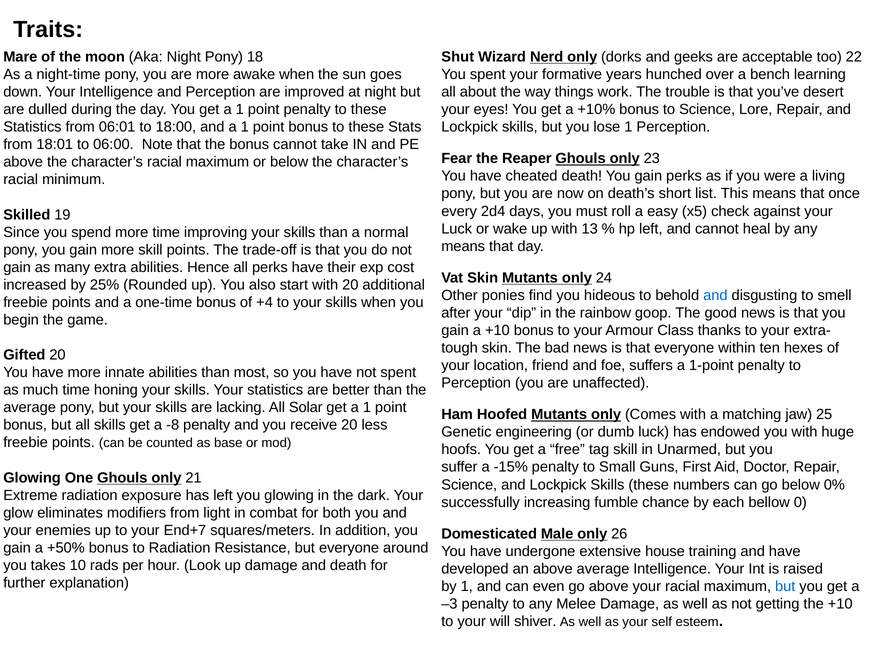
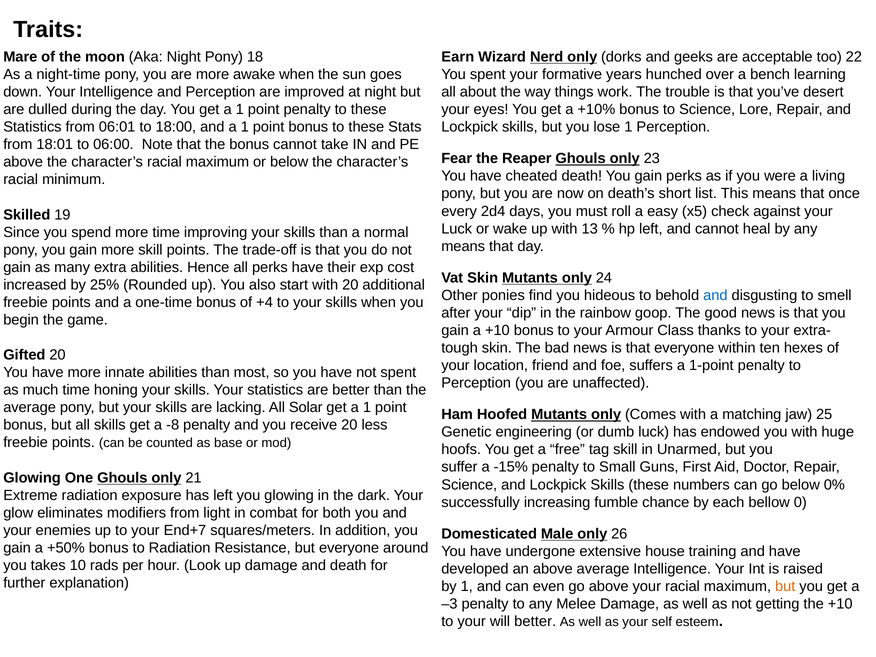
Shut: Shut -> Earn (458, 57)
but colour: blue -> orange (785, 586)
will shiver: shiver -> better (535, 621)
